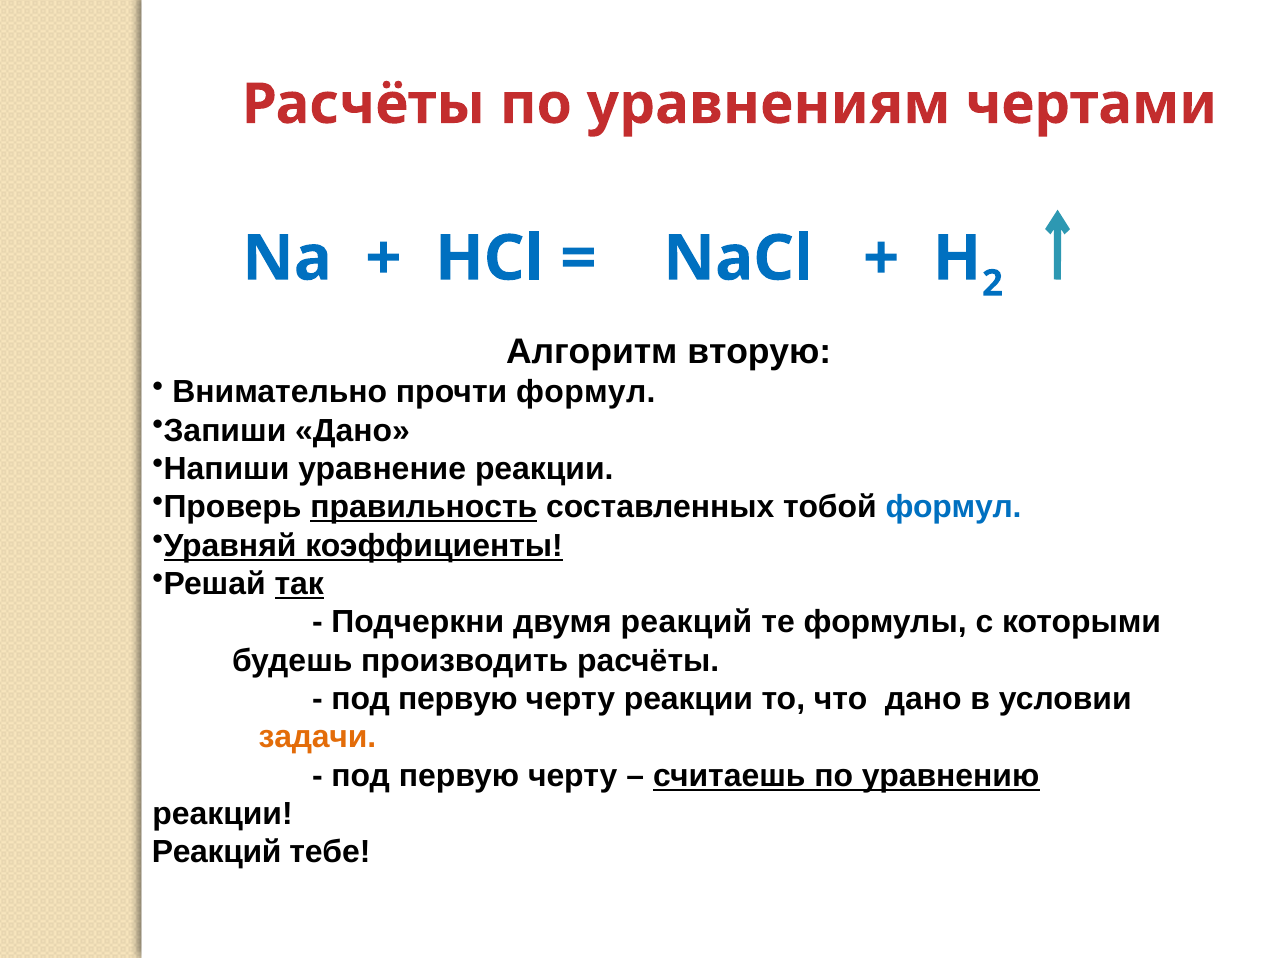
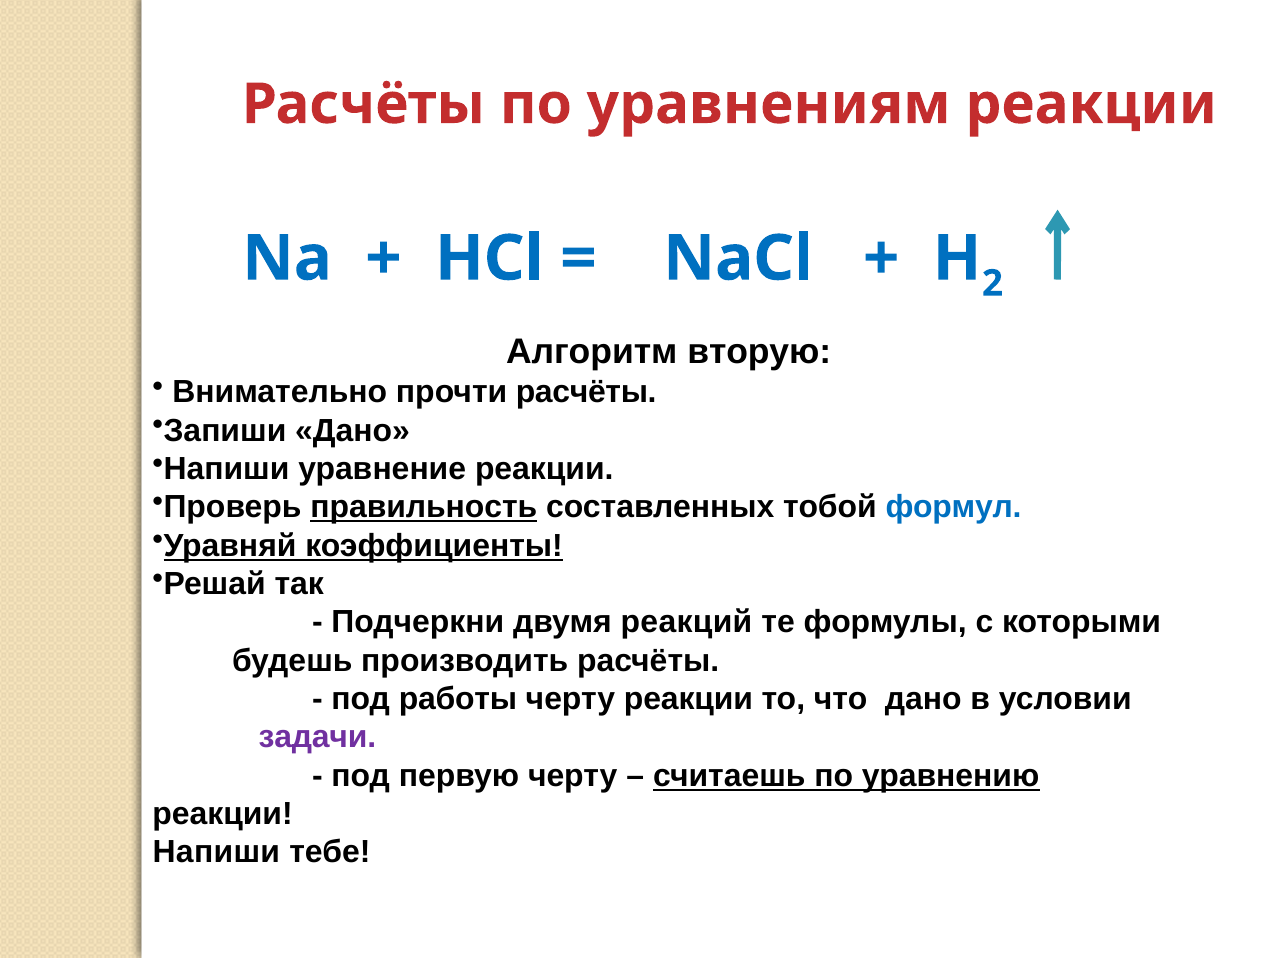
уравнениям чертами: чертами -> реакции (1091, 104)
прочти формул: формул -> расчёты (586, 392)
так underline: present -> none (299, 584)
первую: первую -> работы (458, 699)
задачи colour: orange -> purple (317, 737)
Реакций: Реакций -> Напиши (216, 852)
